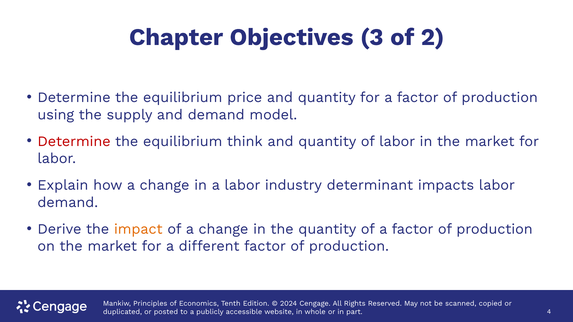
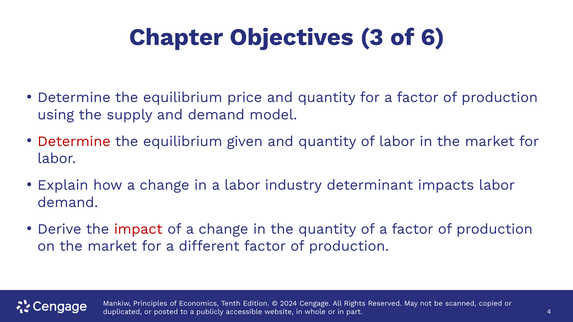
2: 2 -> 6 (433, 37)
think: think -> given (245, 141)
impact colour: orange -> red (138, 229)
